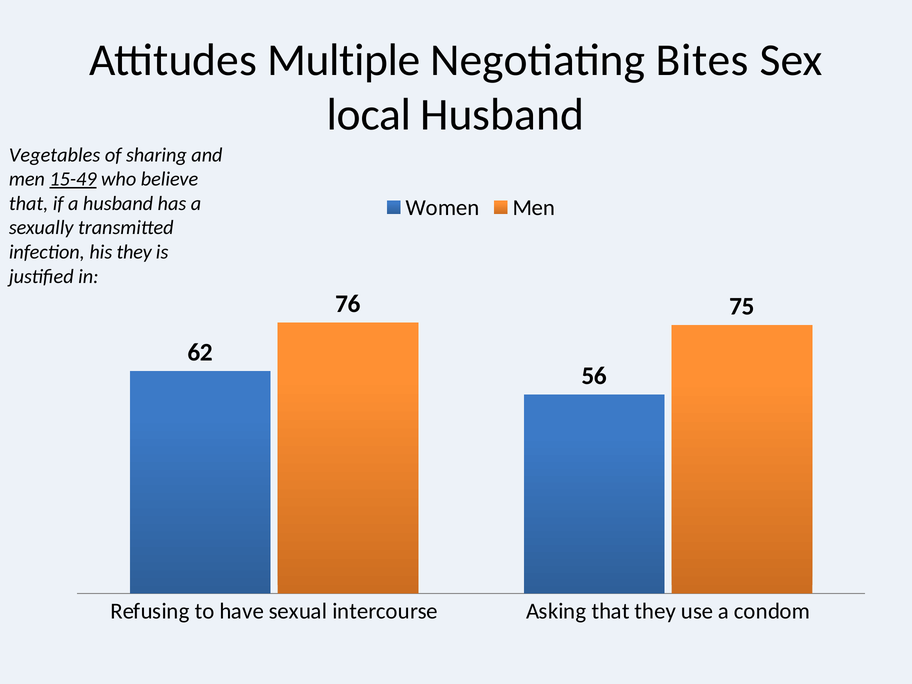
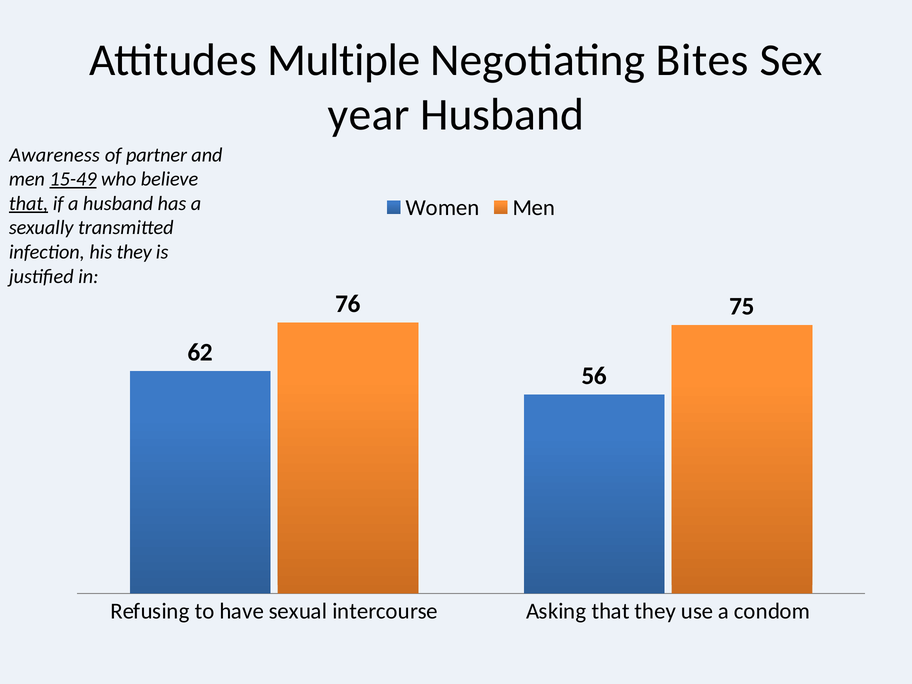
local: local -> year (369, 115)
Vegetables: Vegetables -> Awareness (55, 155)
sharing: sharing -> partner (156, 155)
that underline: none -> present (29, 203)
